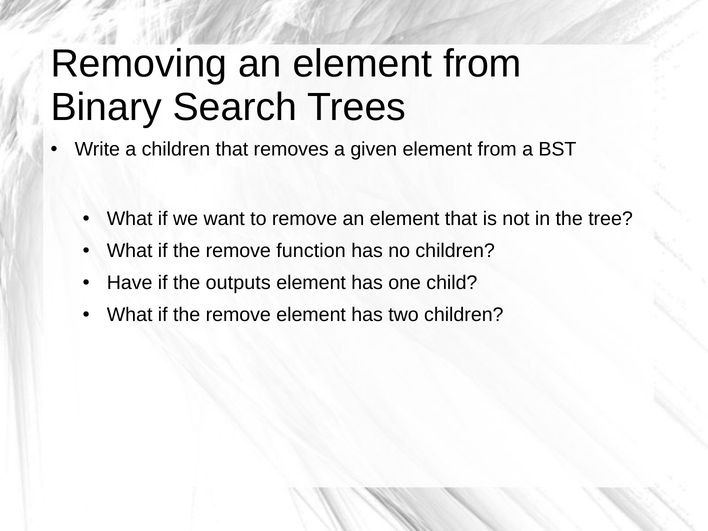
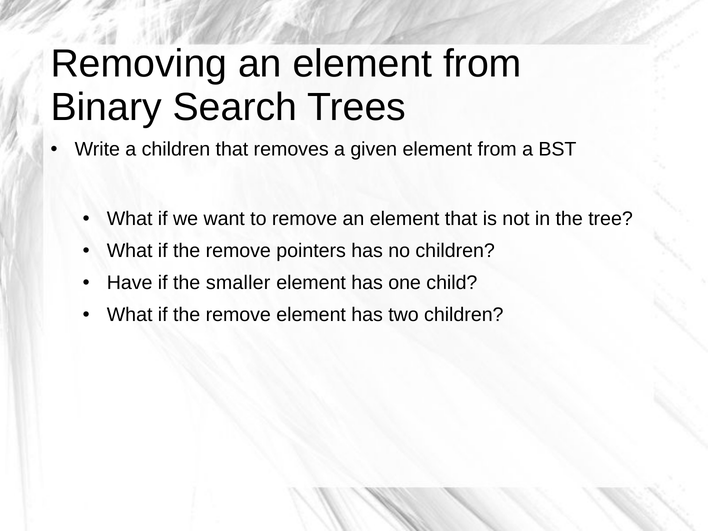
function: function -> pointers (311, 251)
outputs: outputs -> smaller (238, 283)
